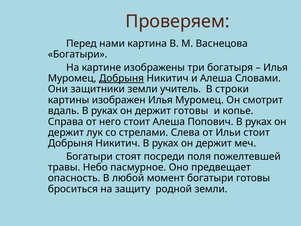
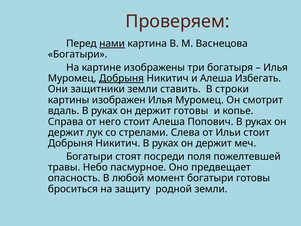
нами underline: none -> present (112, 43)
Словами: Словами -> Избегать (258, 78)
учитель: учитель -> ставить (180, 89)
